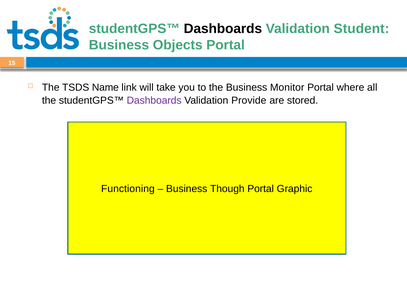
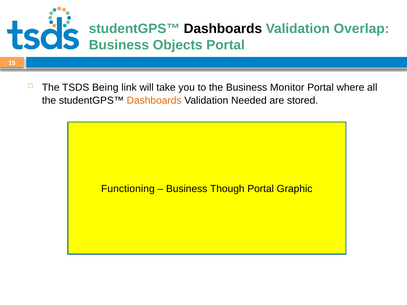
Student: Student -> Overlap (361, 29)
Name: Name -> Being (105, 88)
Dashboards colour: purple -> orange (154, 100)
Provide: Provide -> Needed (249, 100)
